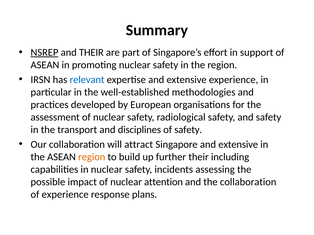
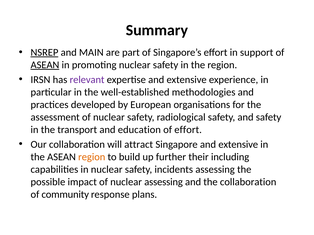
and THEIR: THEIR -> MAIN (91, 53)
ASEAN underline: none -> present (45, 65)
relevant colour: blue -> purple (87, 80)
disciplines: disciplines -> education (139, 130)
of safety: safety -> effort (188, 130)
nuclear attention: attention -> assessing (164, 182)
of experience: experience -> community (65, 195)
